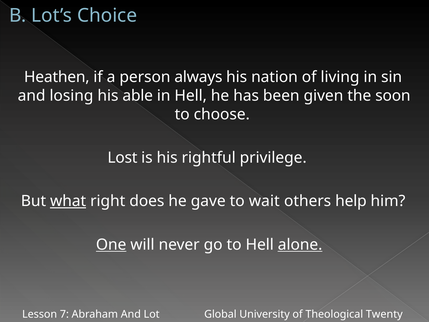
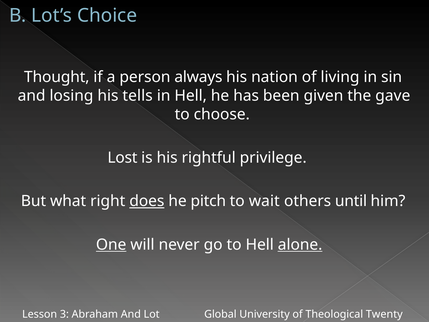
Heathen: Heathen -> Thought (57, 77)
able: able -> tells (138, 96)
soon: soon -> gave (393, 96)
what underline: present -> none (68, 201)
does underline: none -> present (147, 201)
gave: gave -> pitch (208, 201)
help: help -> until (351, 201)
7: 7 -> 3 (64, 314)
